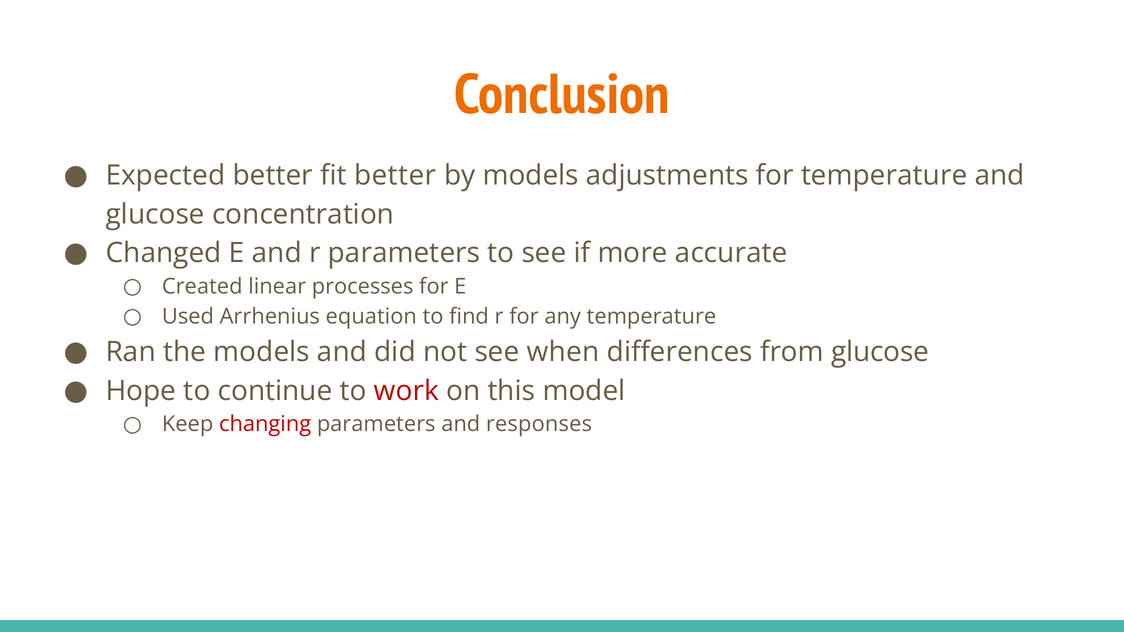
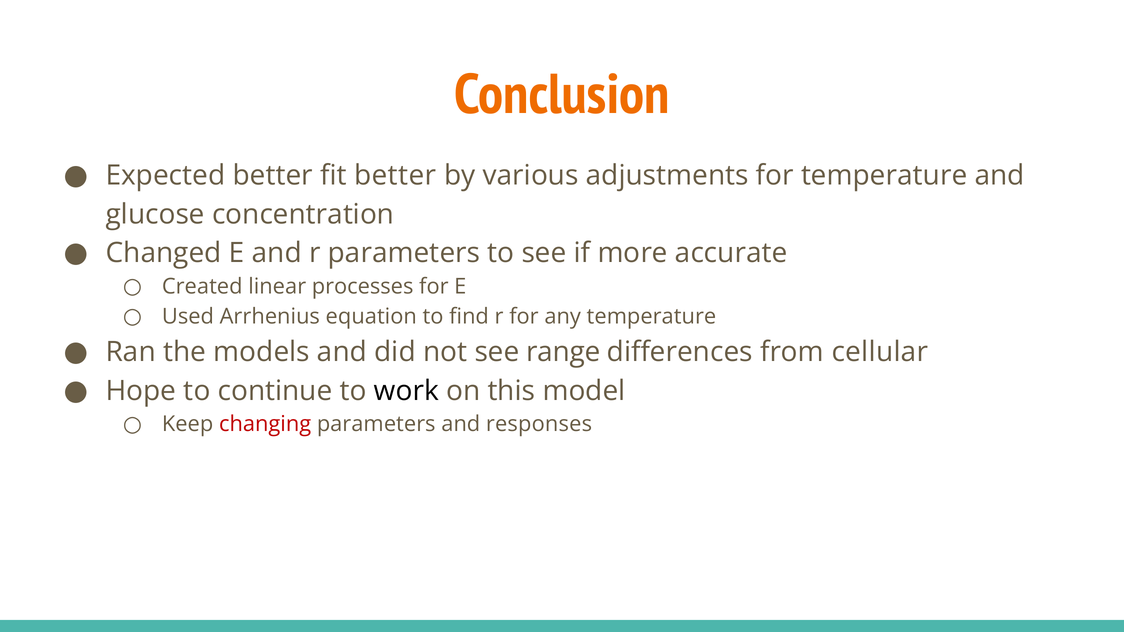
by models: models -> various (531, 176)
when: when -> range (563, 352)
from glucose: glucose -> cellular (880, 352)
work colour: red -> black (406, 391)
